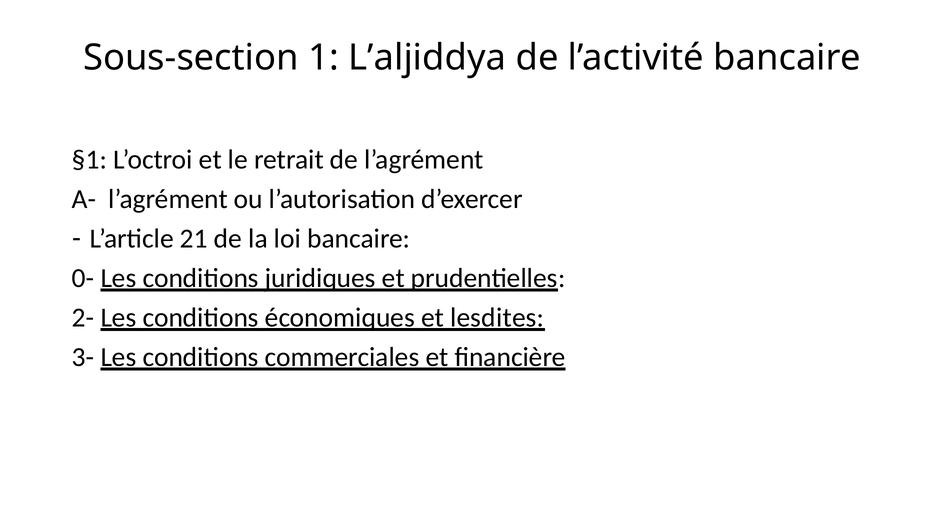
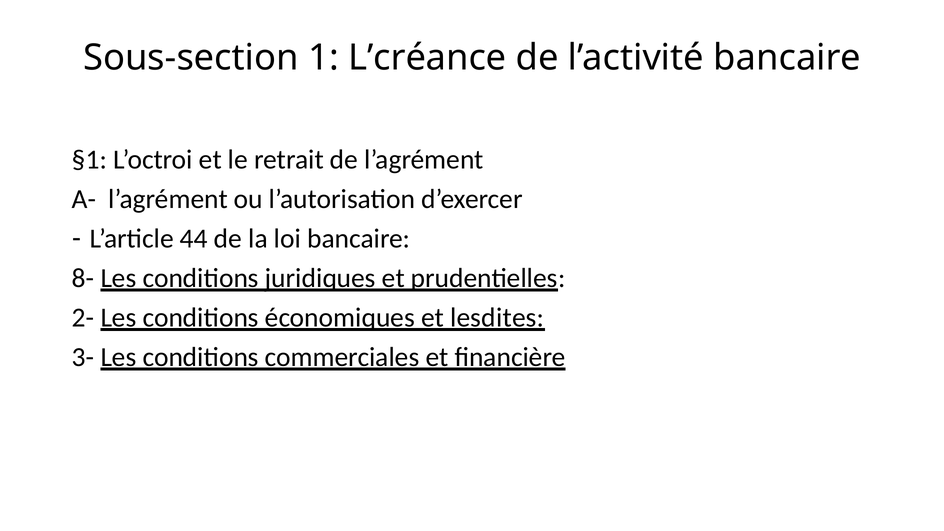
L’aljiddya: L’aljiddya -> L’créance (427, 58)
21: 21 -> 44 (194, 239)
0-: 0- -> 8- (83, 278)
